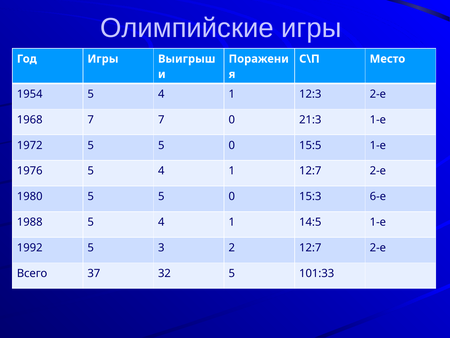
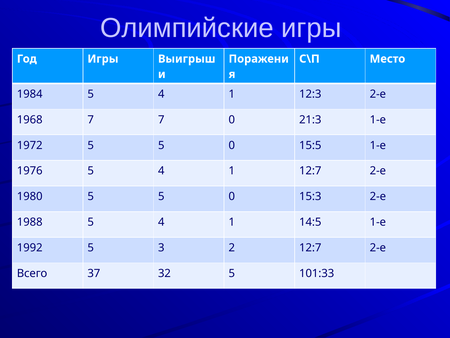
1954: 1954 -> 1984 (30, 94)
15:3 6-е: 6-е -> 2-е (378, 196)
